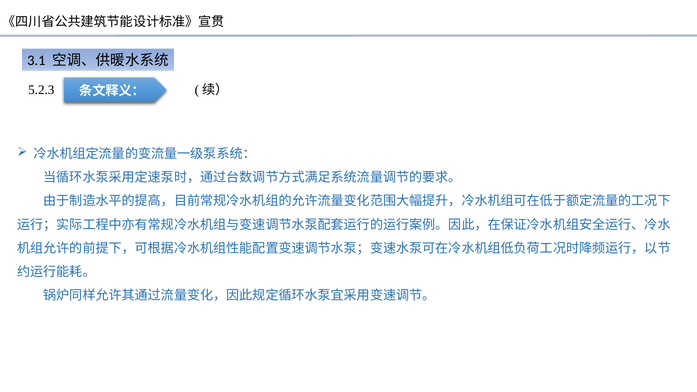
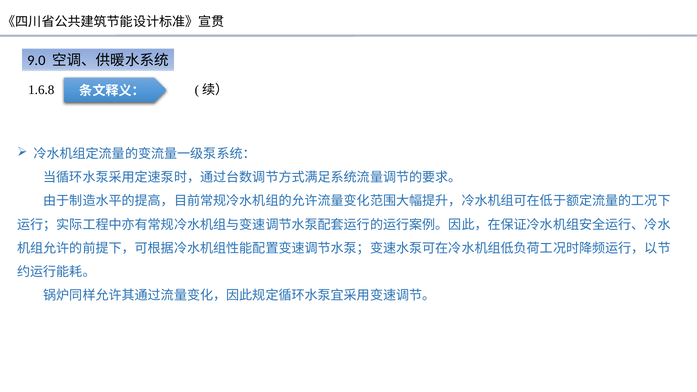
3.1: 3.1 -> 9.0 (36, 61)
5.2.3: 5.2.3 -> 1.6.8 (41, 90)
